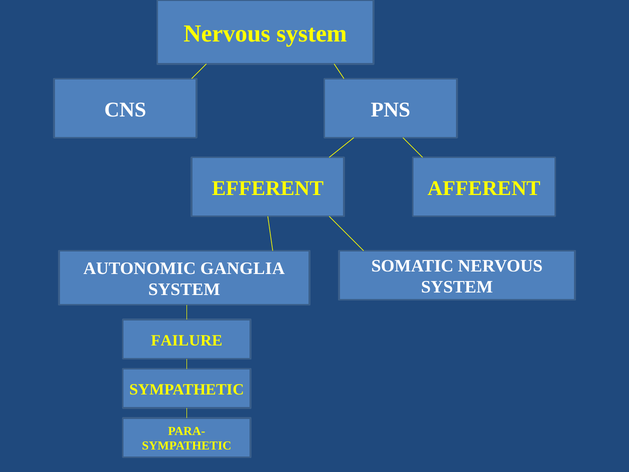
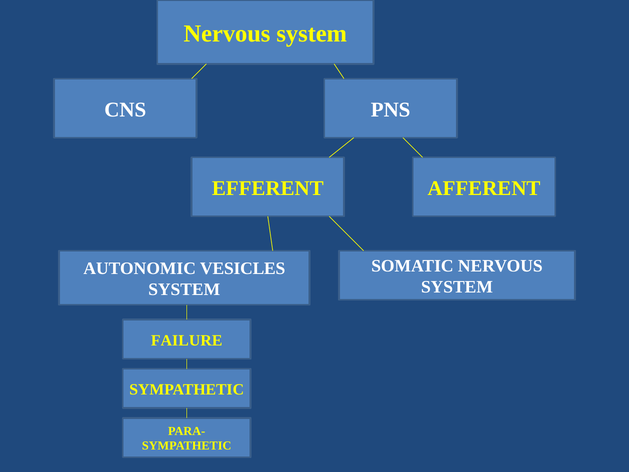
GANGLIA: GANGLIA -> VESICLES (243, 268)
